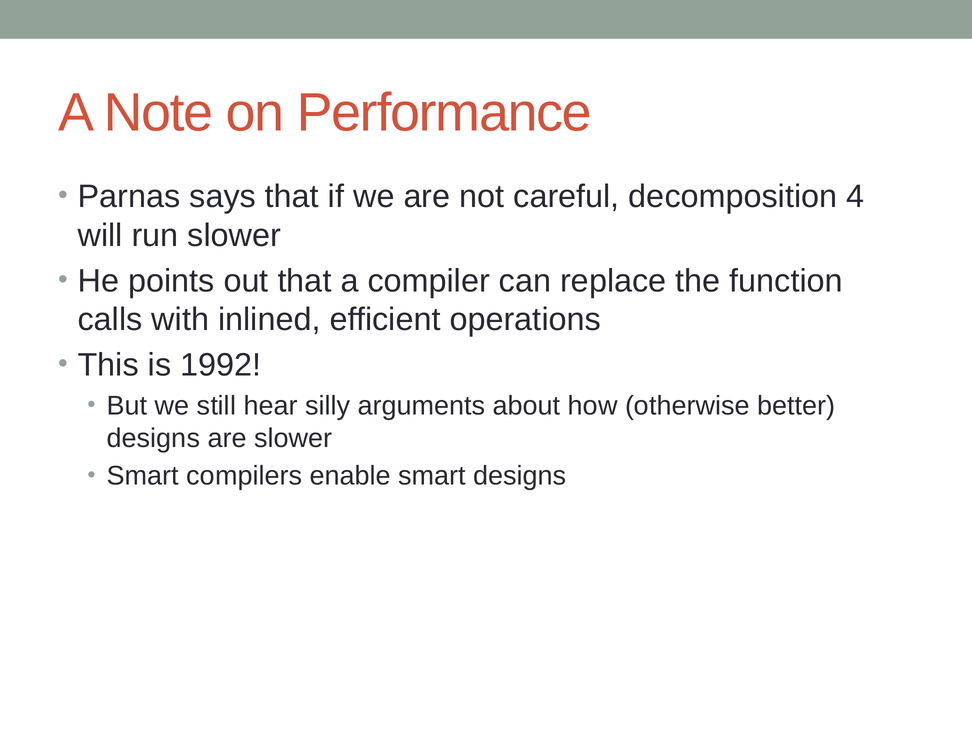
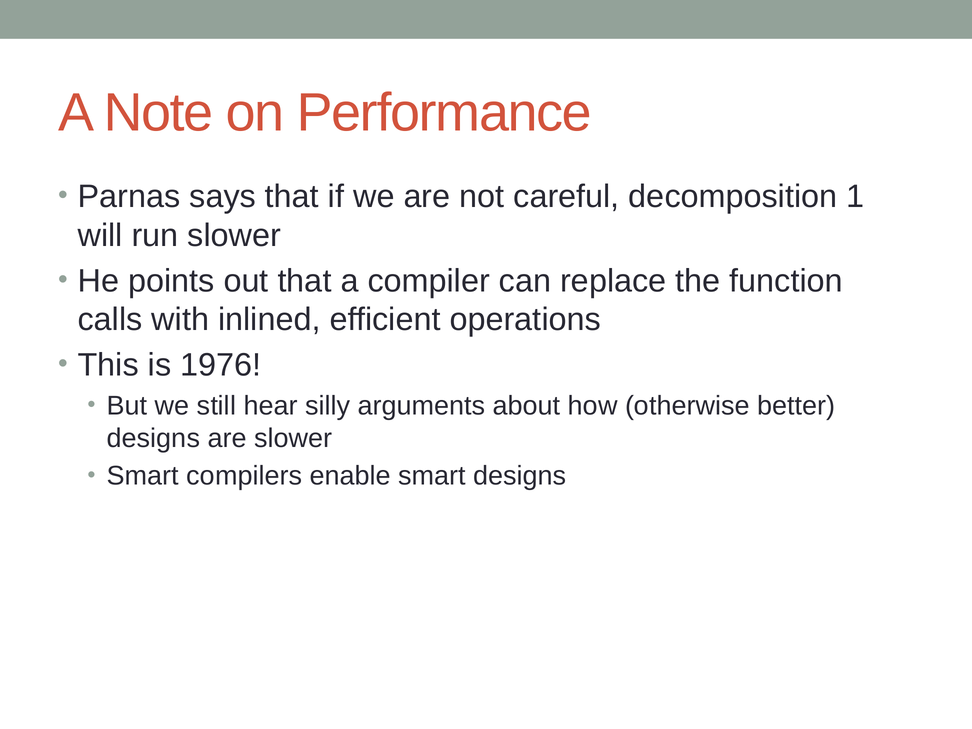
4: 4 -> 1 (855, 197)
1992: 1992 -> 1976 (221, 365)
